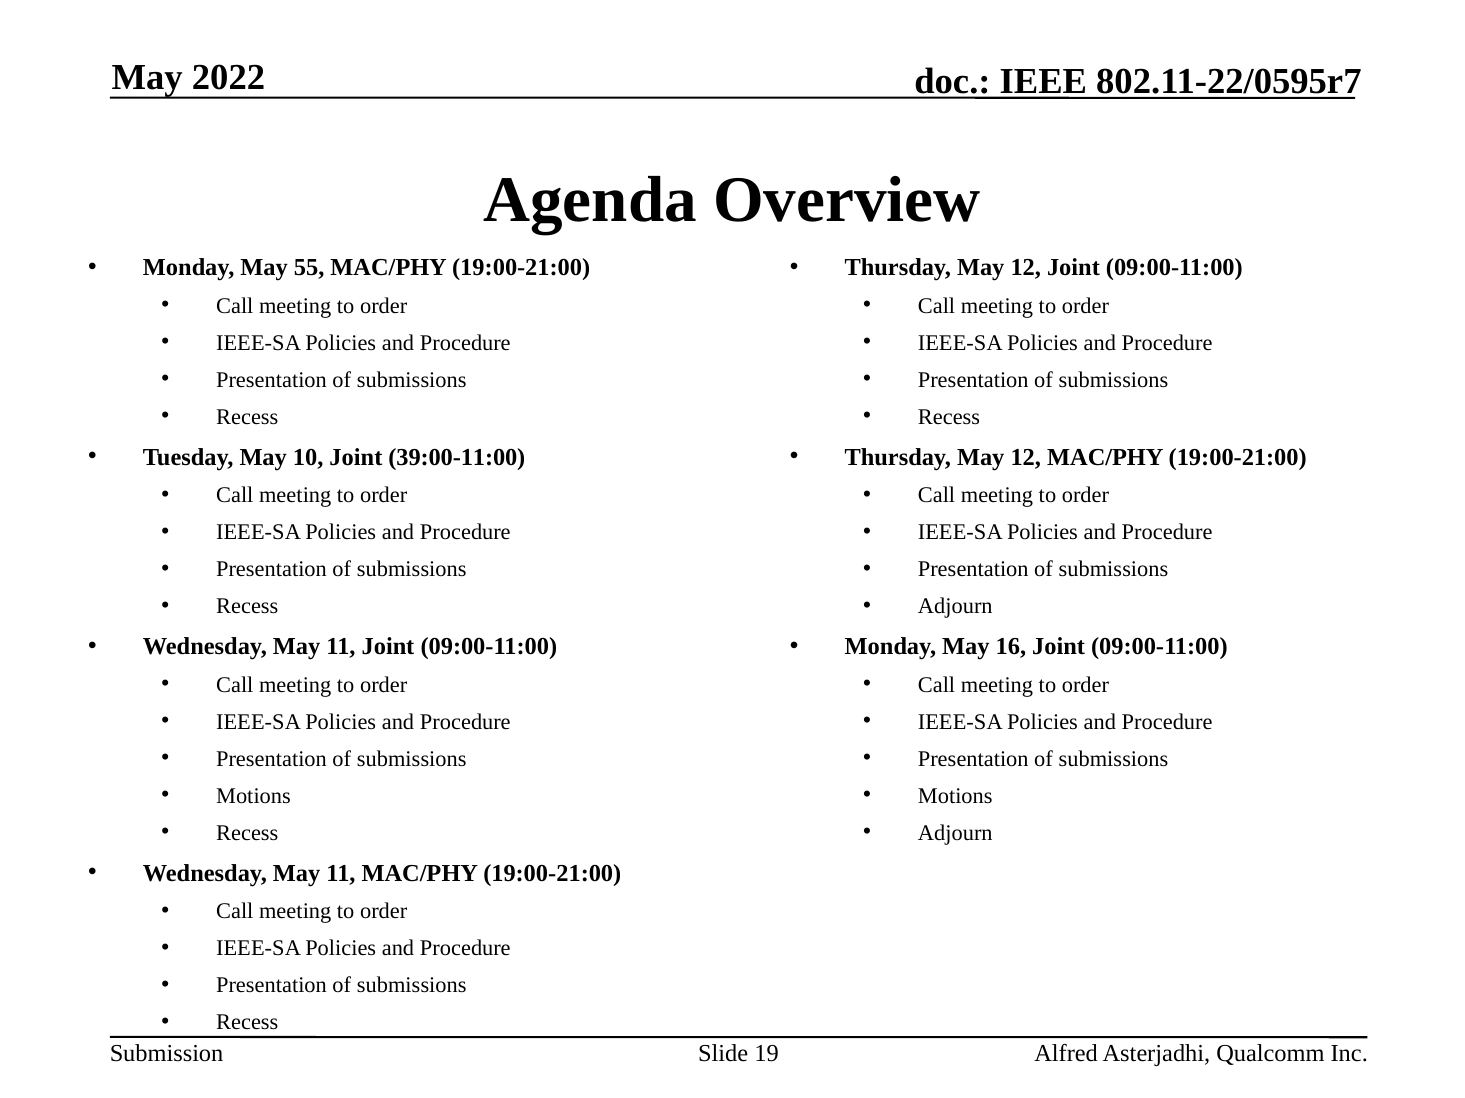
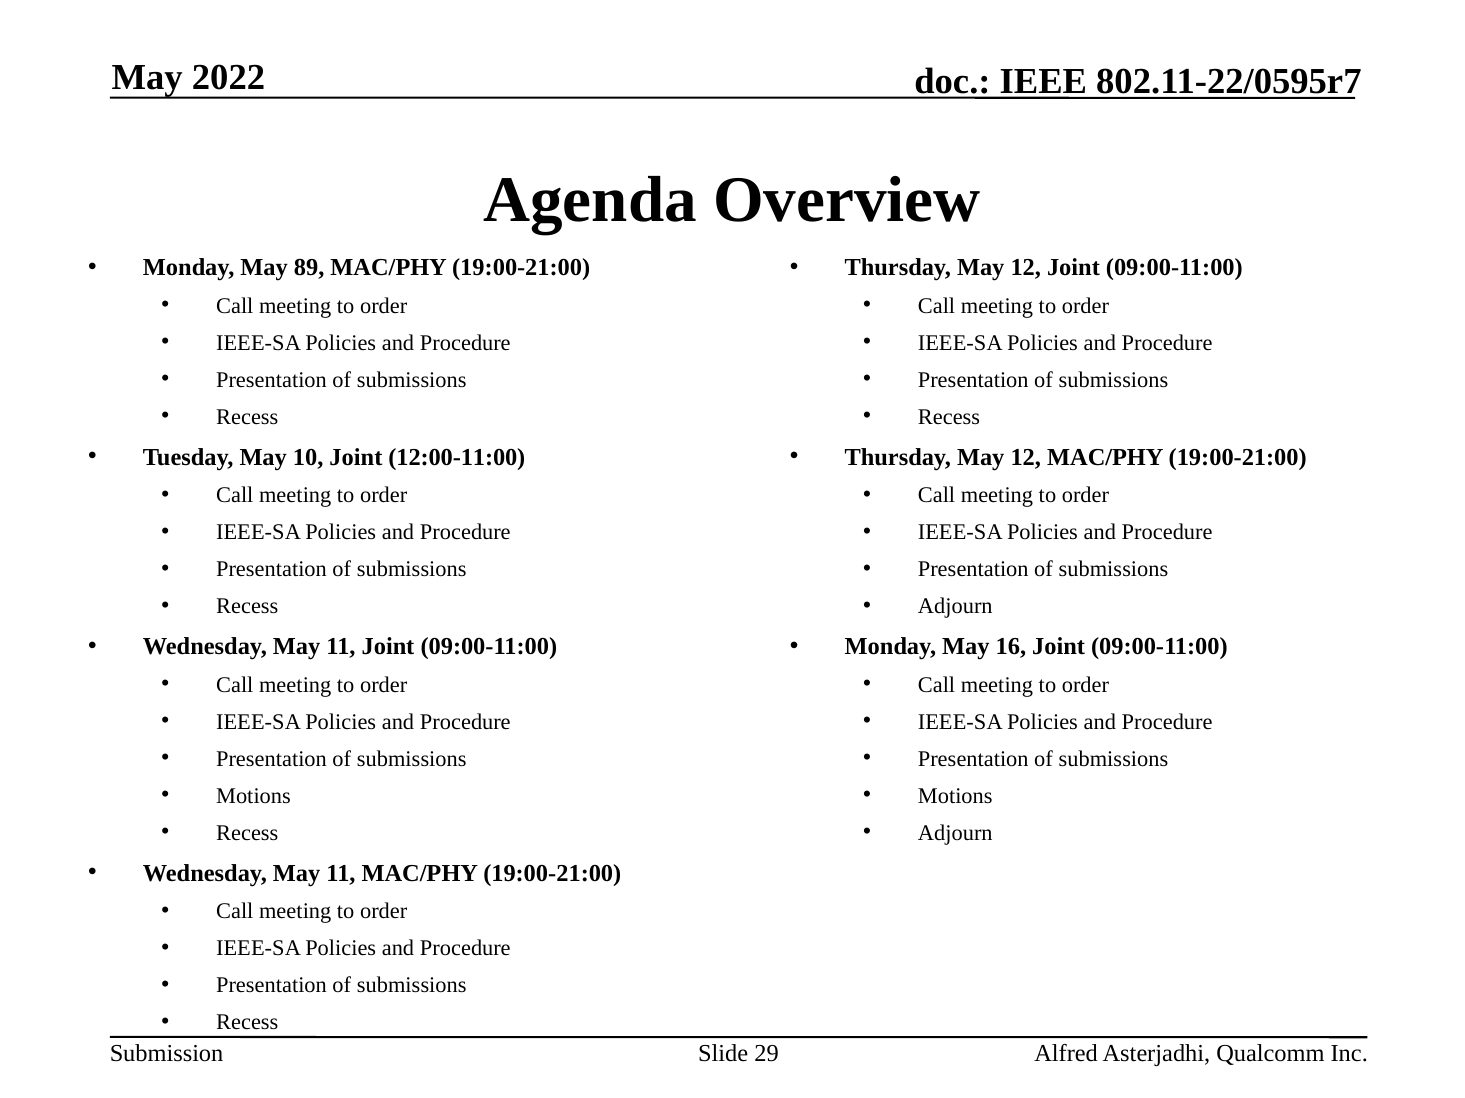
55: 55 -> 89 (309, 268)
39:00-11:00: 39:00-11:00 -> 12:00-11:00 (457, 458)
19: 19 -> 29 (767, 1054)
